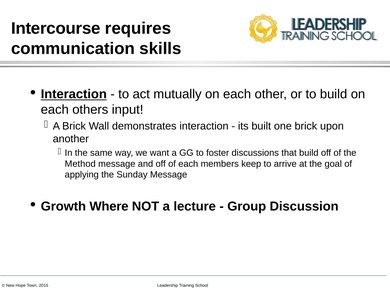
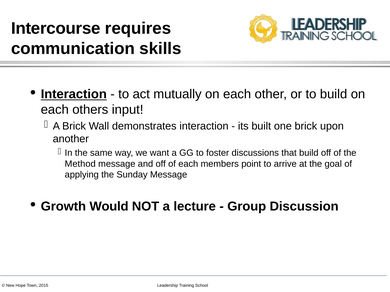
keep: keep -> point (251, 164)
Where: Where -> Would (109, 207)
